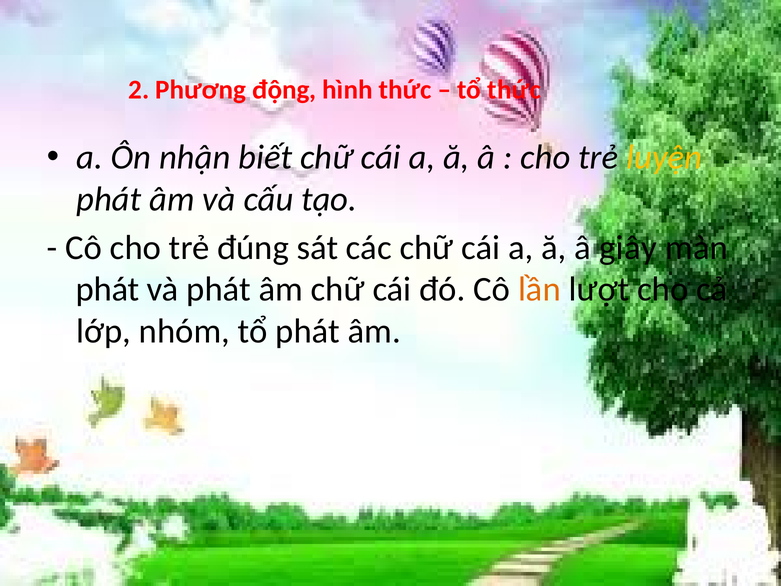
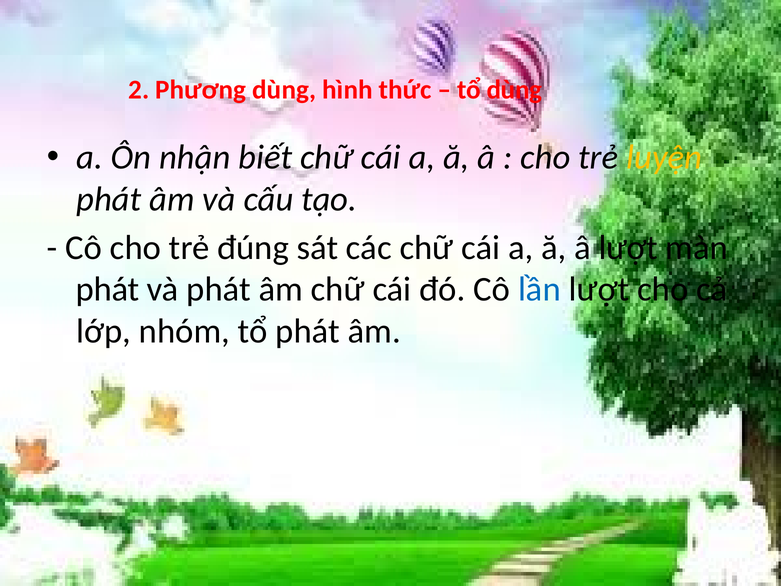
Phương động: động -> dùng (284, 90)
tổ thức: thức -> dùng (514, 90)
â giây: giây -> lượt (628, 248)
lần colour: orange -> blue (539, 289)
